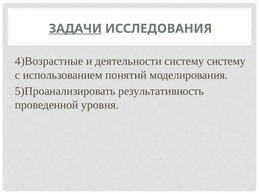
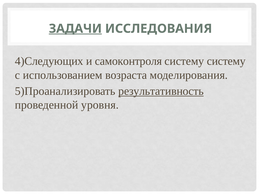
4)Возрастные: 4)Возрастные -> 4)Следующих (49, 61)
деятельности: деятельности -> самоконтроля (128, 61)
понятий: понятий -> возраста (126, 75)
результативность underline: none -> present (161, 91)
